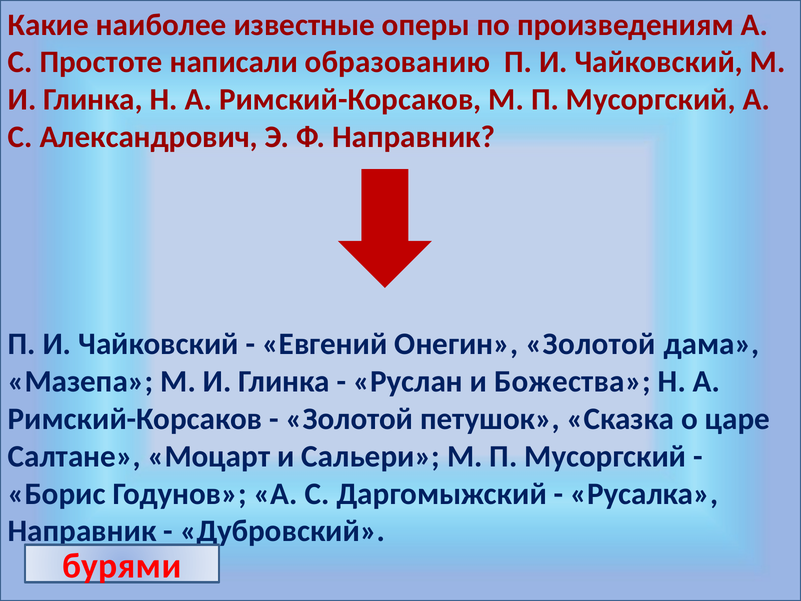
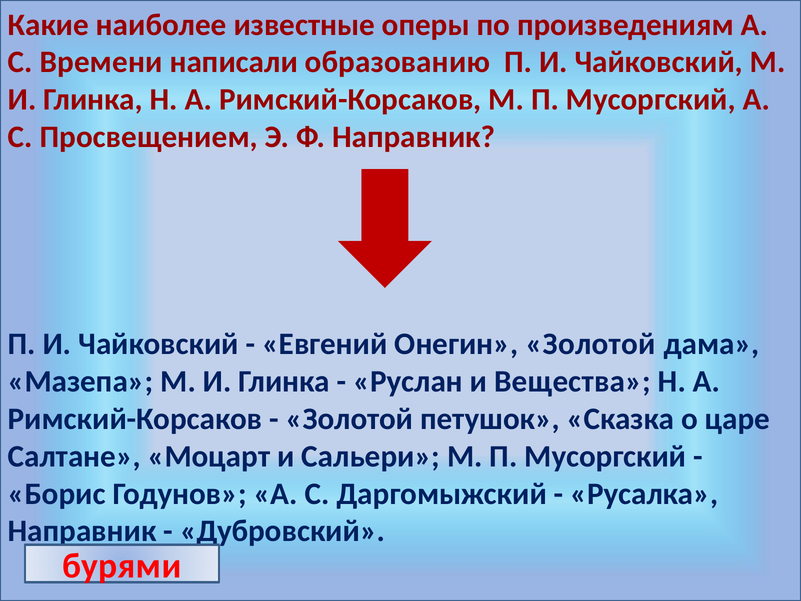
Простоте: Простоте -> Времени (101, 62)
Александрович: Александрович -> Просвещением (149, 137)
Божества: Божества -> Вещества (573, 381)
